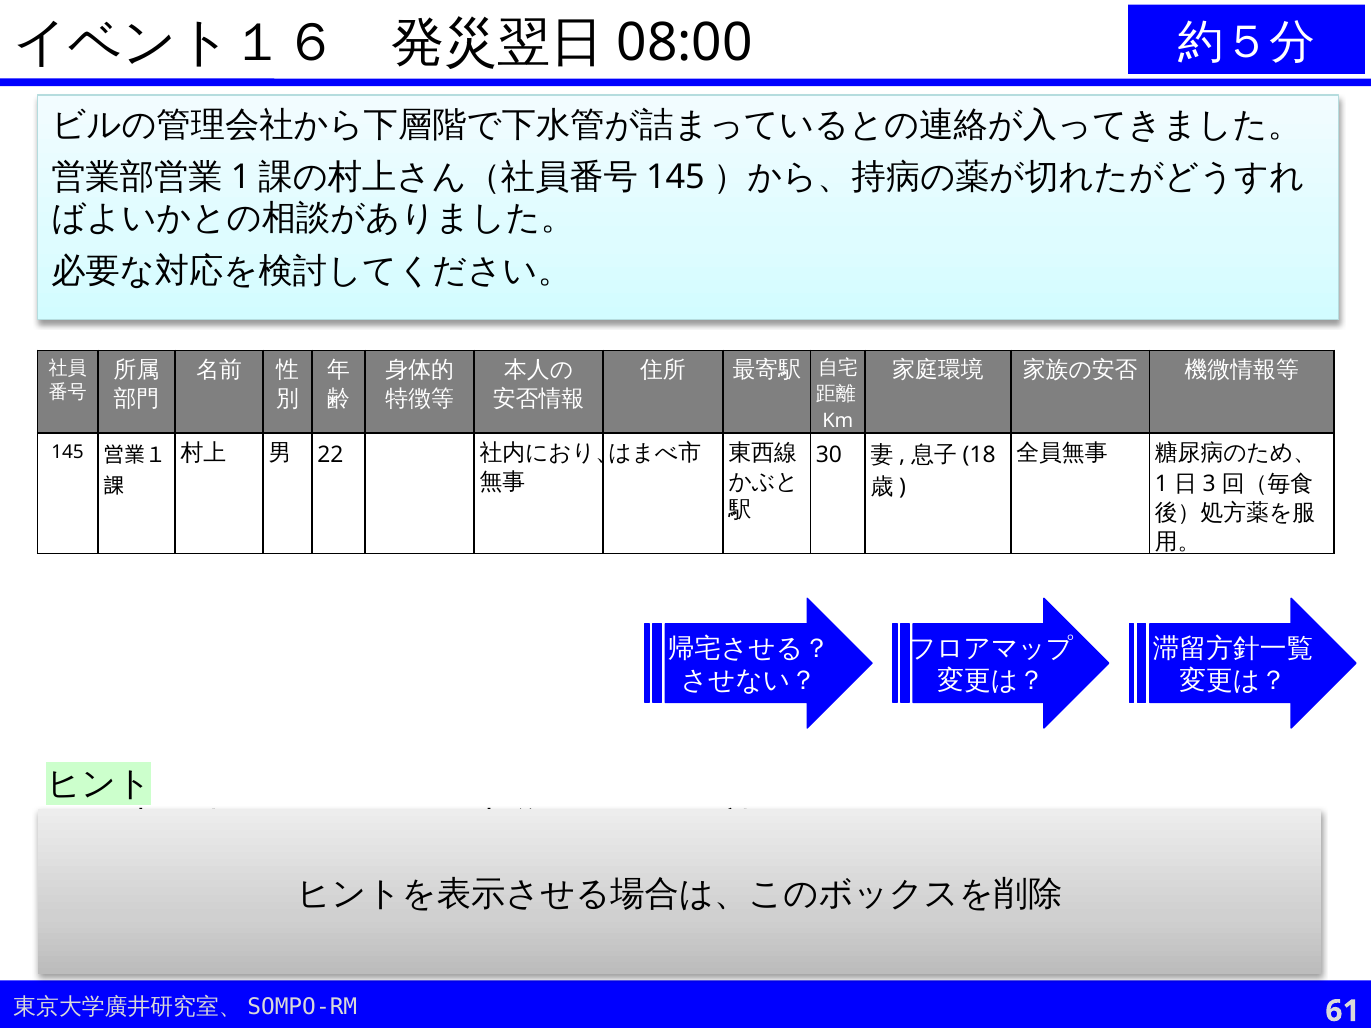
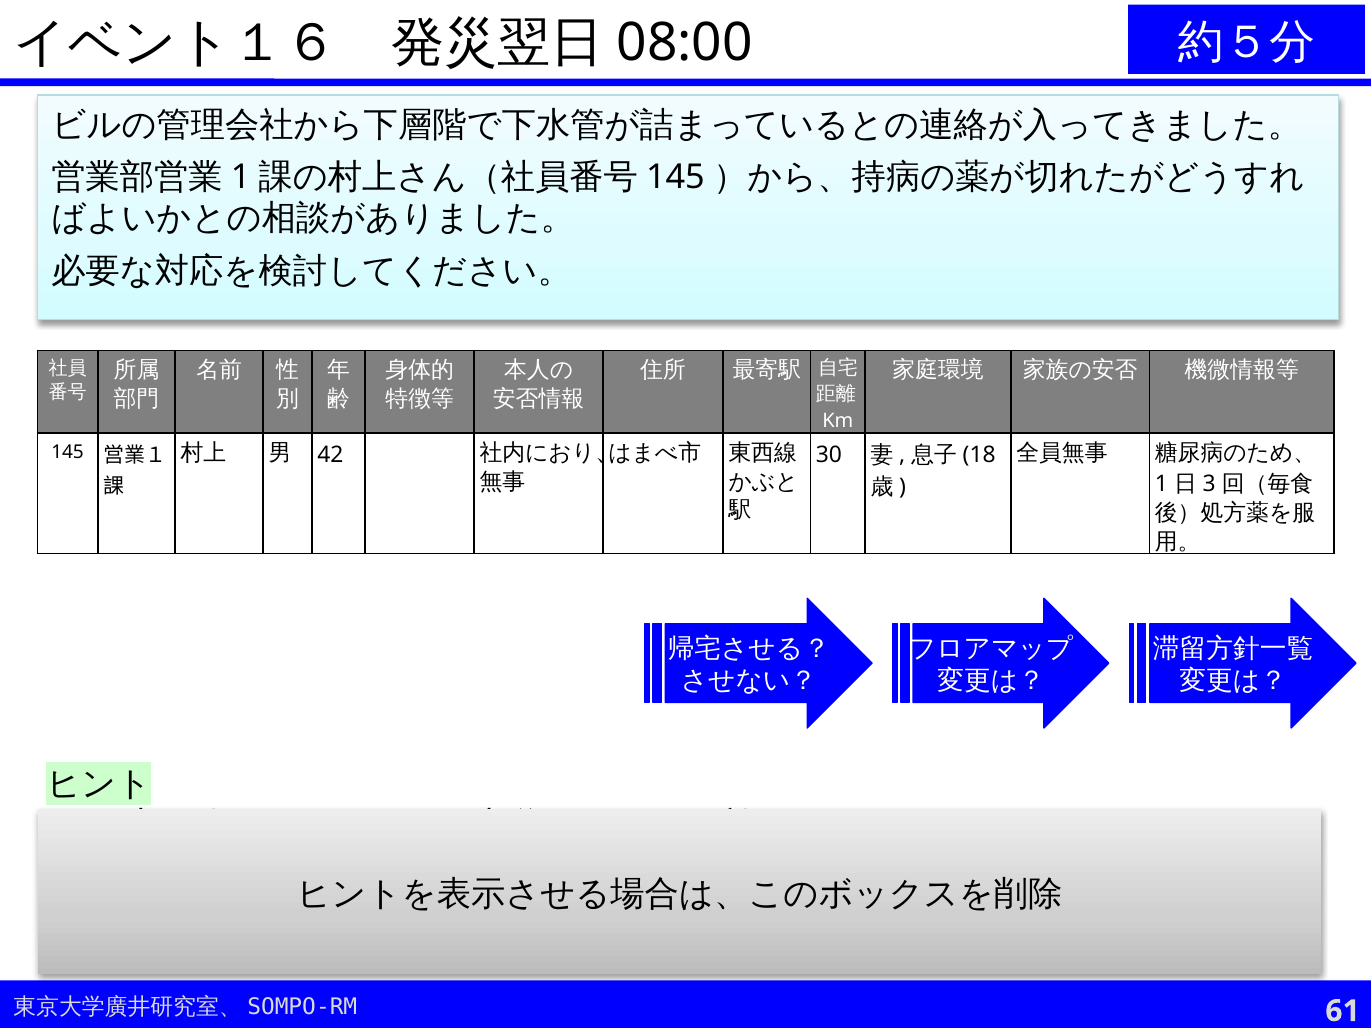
22: 22 -> 42 (330, 455)
